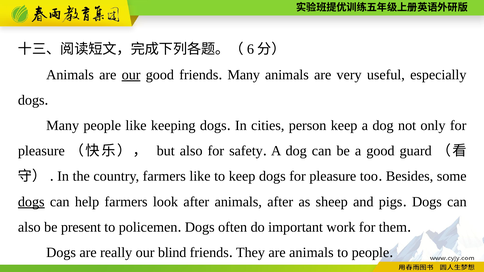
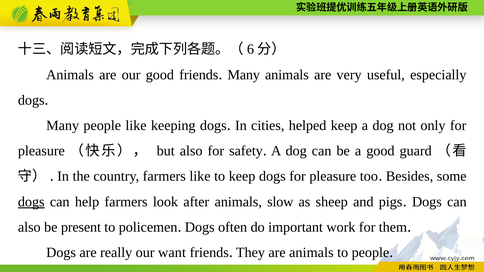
our underline: present -> none (131, 75)
person: person -> helped (308, 126)
animals after: after -> slow (280, 202)
blind: blind -> want (172, 253)
